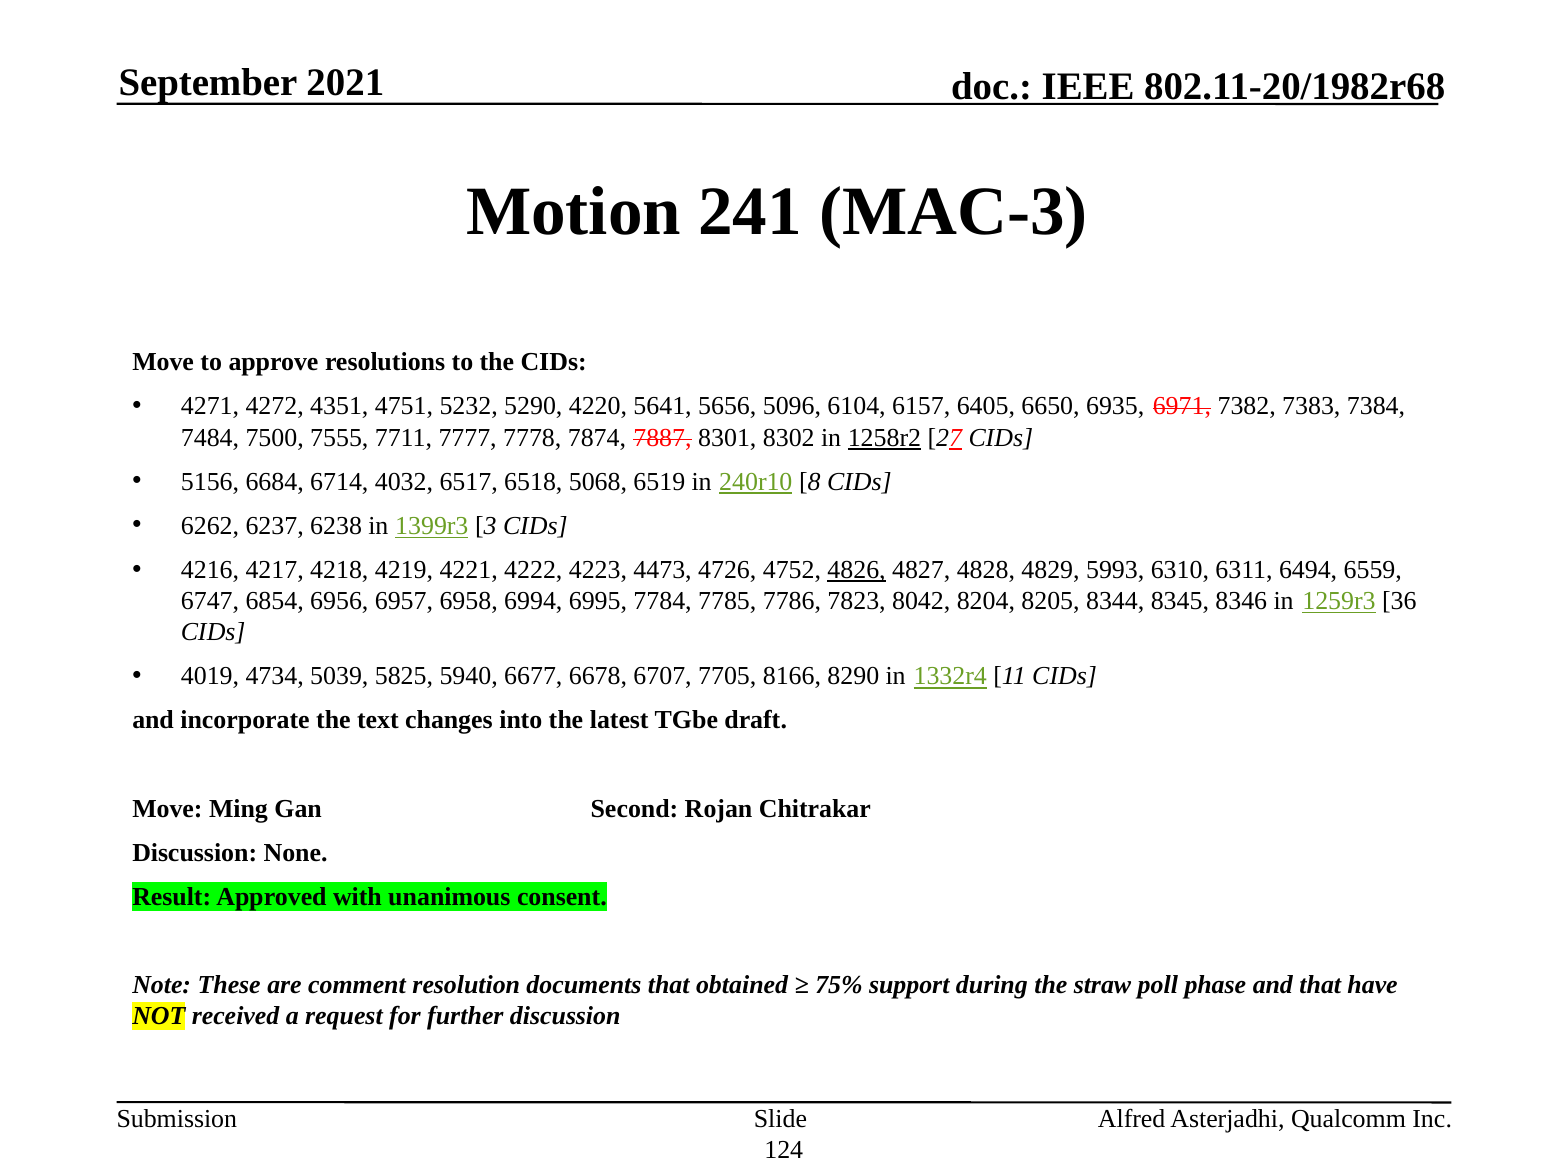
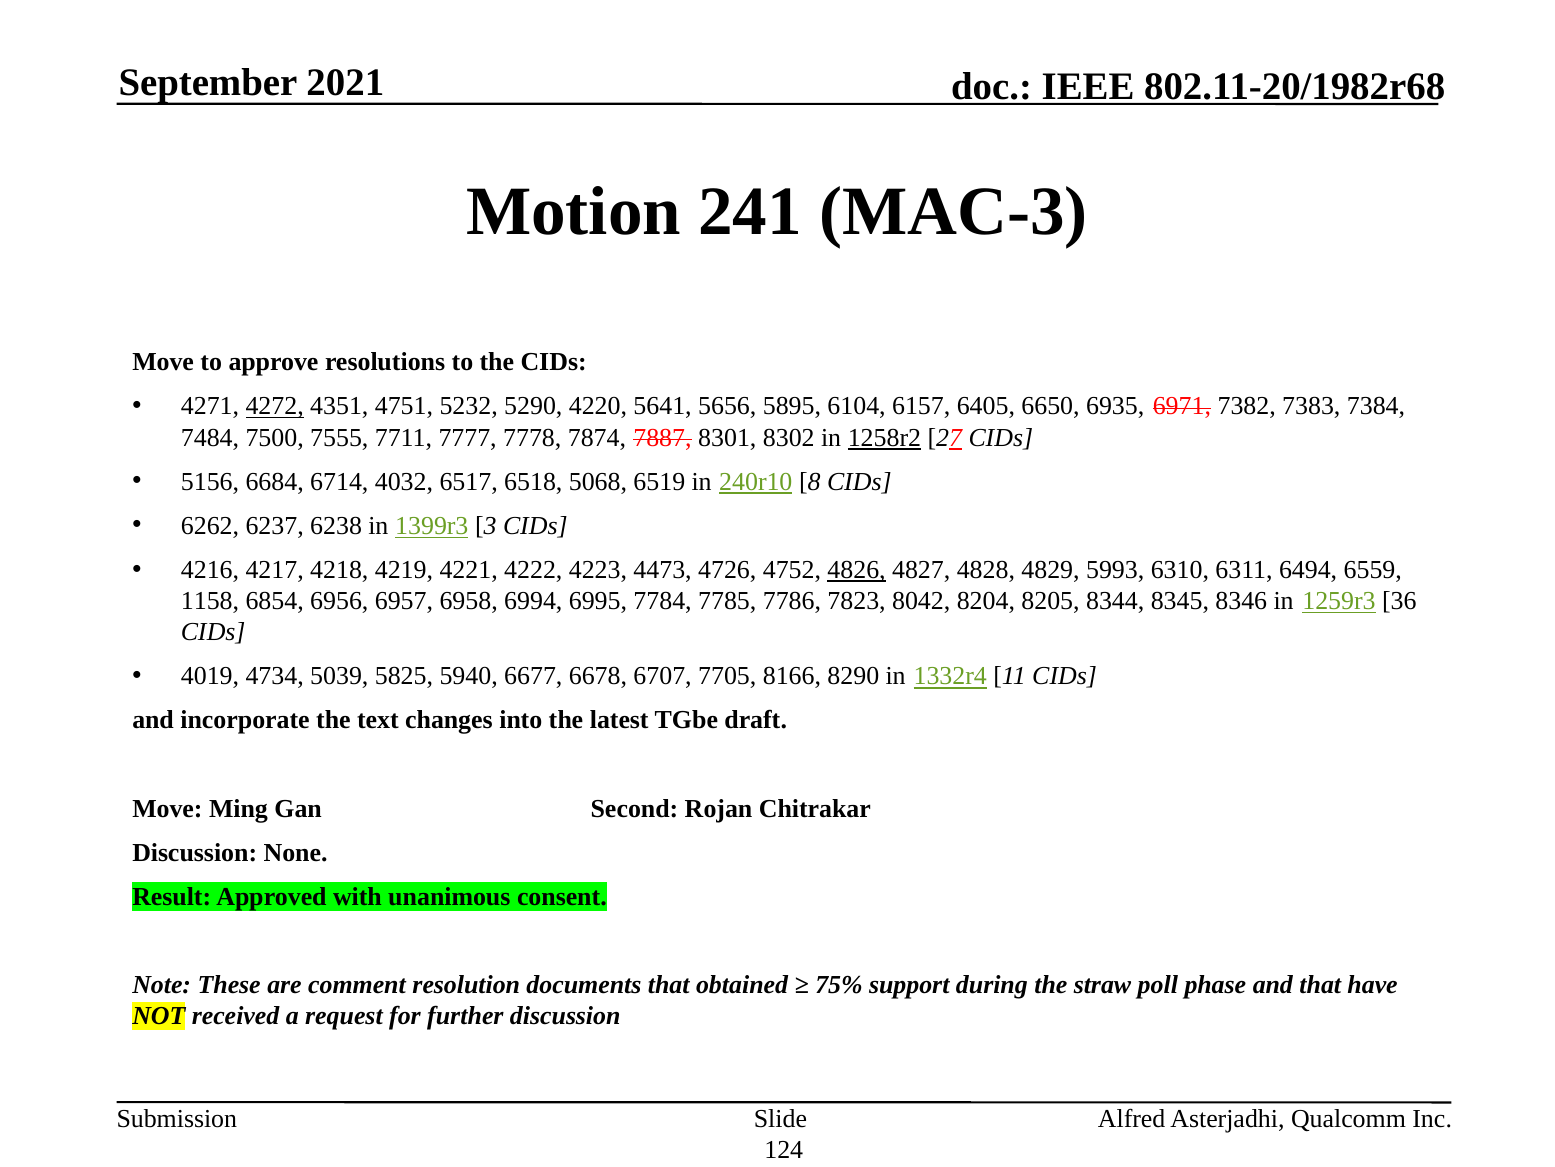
4272 underline: none -> present (275, 406)
5096: 5096 -> 5895 (792, 406)
6747: 6747 -> 1158 (210, 601)
